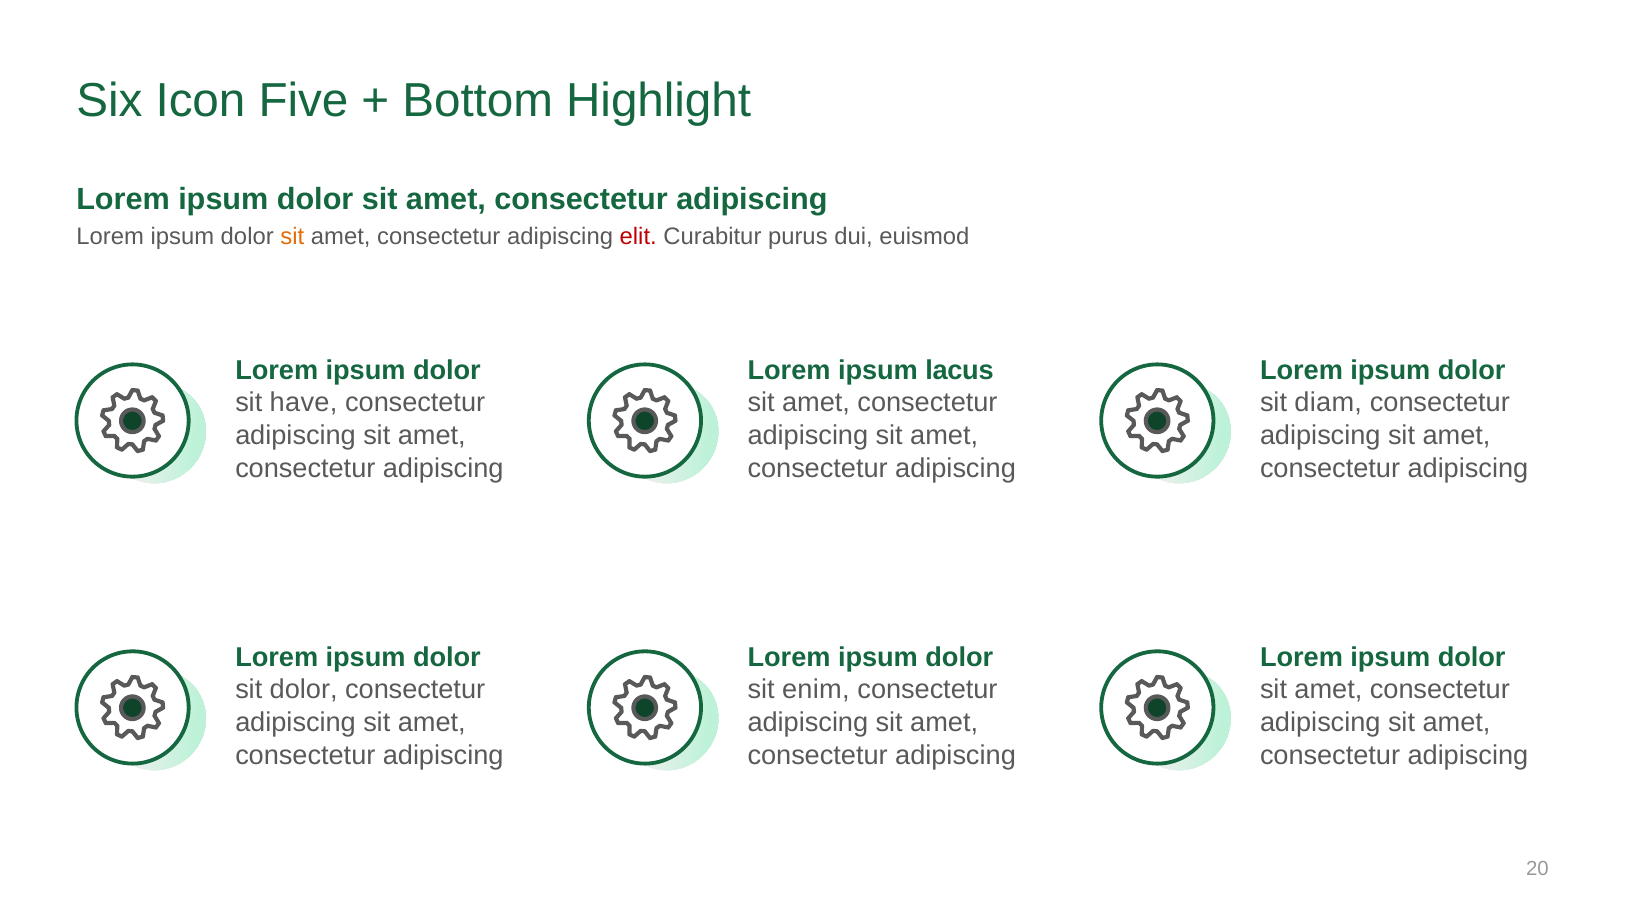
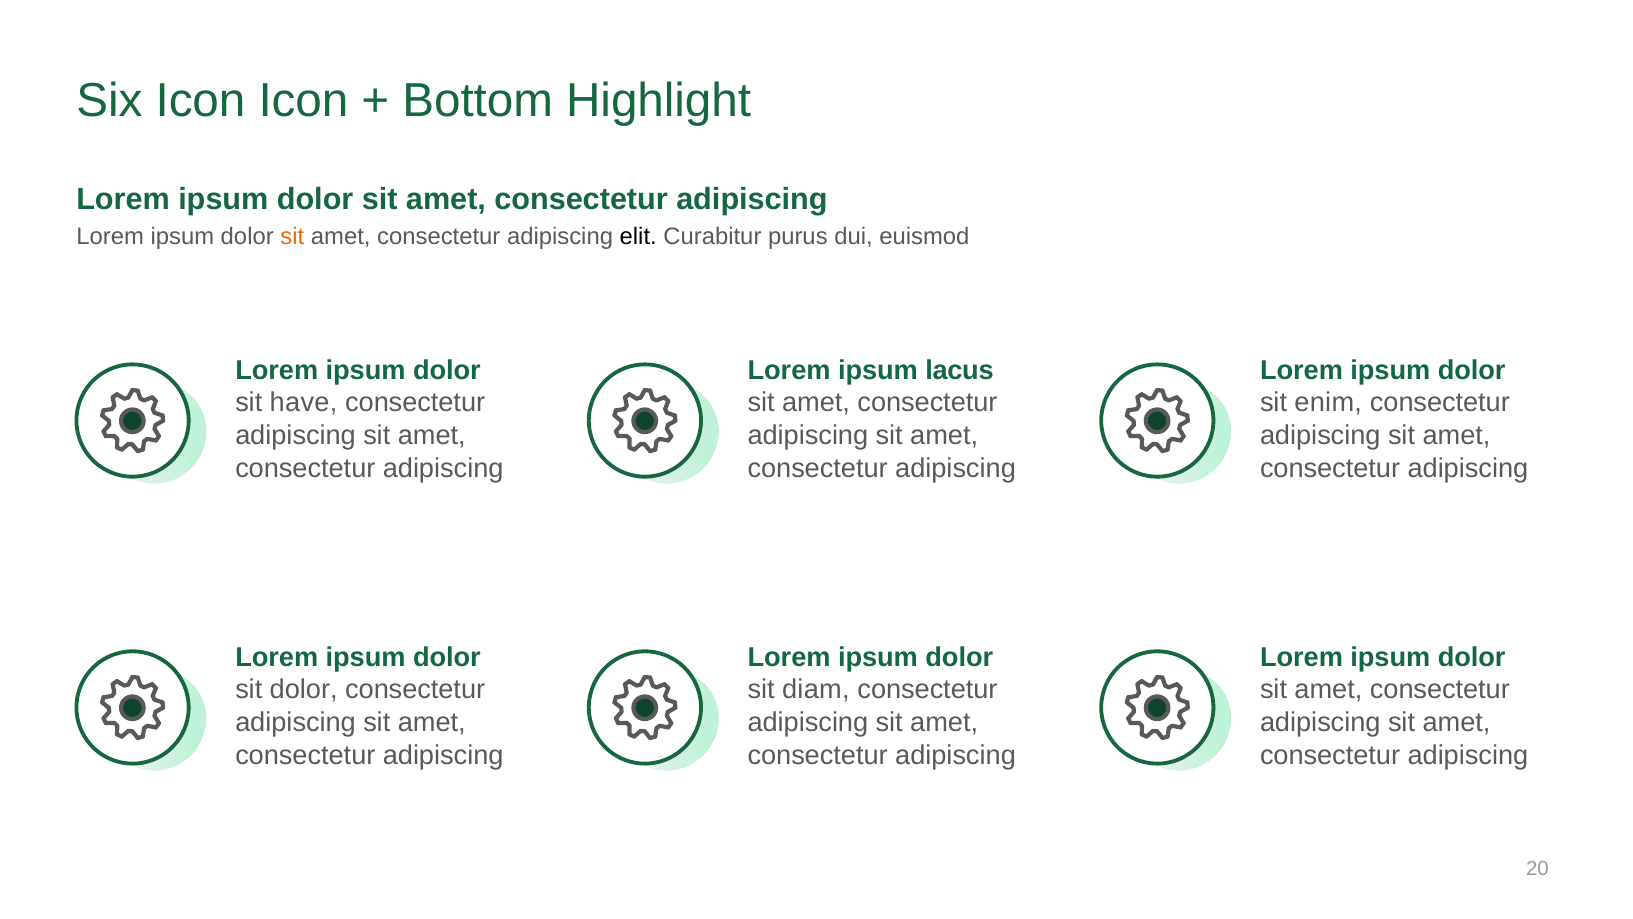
Icon Five: Five -> Icon (303, 100)
elit colour: red -> black (638, 236)
diam: diam -> enim (1328, 403)
enim: enim -> diam (816, 690)
